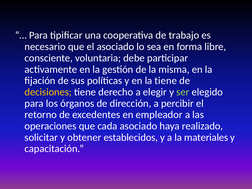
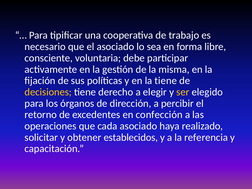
ser colour: light green -> yellow (183, 92)
empleador: empleador -> confección (159, 115)
materiales: materiales -> referencia (206, 137)
